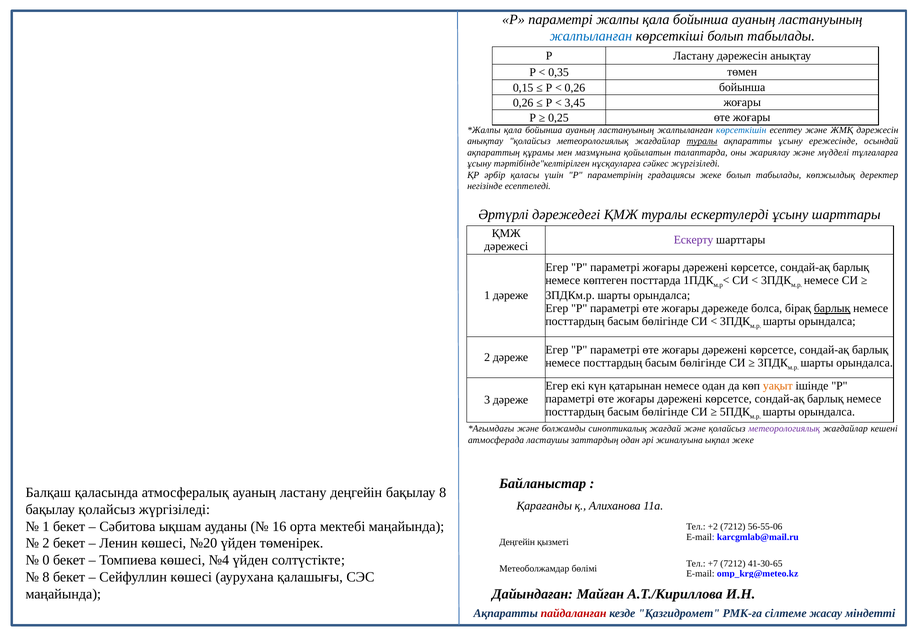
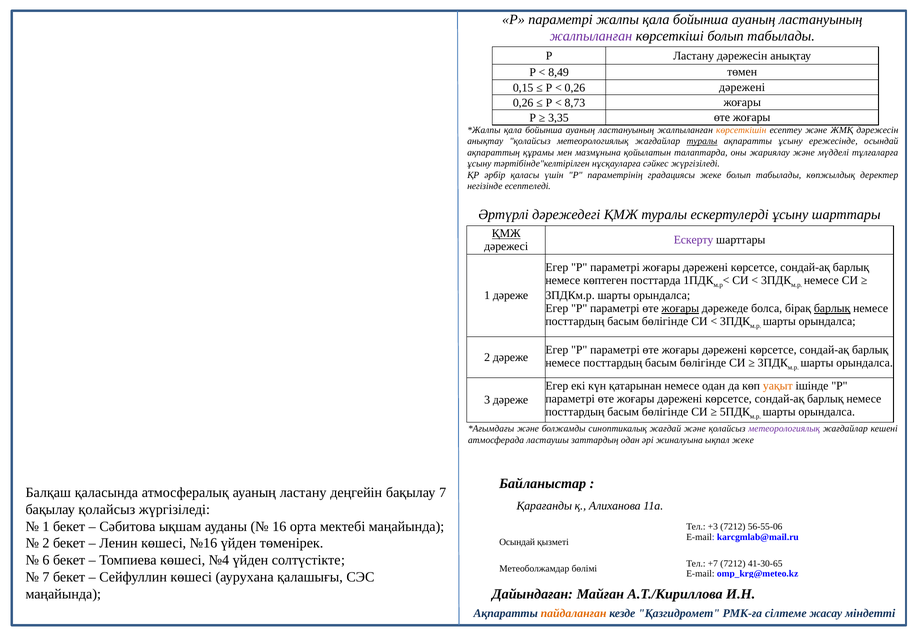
жалпыланған colour: blue -> purple (591, 36)
0,35: 0,35 -> 8,49 (559, 72)
0,26 бойынша: бойынша -> дәрежені (742, 87)
3,45: 3,45 -> 8,73 (575, 103)
0,25: 0,25 -> 3,35 (558, 118)
көрсеткішін colour: blue -> orange (741, 130)
ҚМЖ underline: none -> present (506, 233)
жоғары underline: none -> present (680, 308)
бақылау 8: 8 -> 7 (443, 492)
+2: +2 -> +3 (713, 526)
№20: №20 -> №16 (203, 543)
Деңгейін: Деңгейін -> Осындай (517, 542)
0: 0 -> 6 (46, 560)
8: 8 -> 7 (46, 577)
пайдаланған colour: red -> orange (574, 613)
